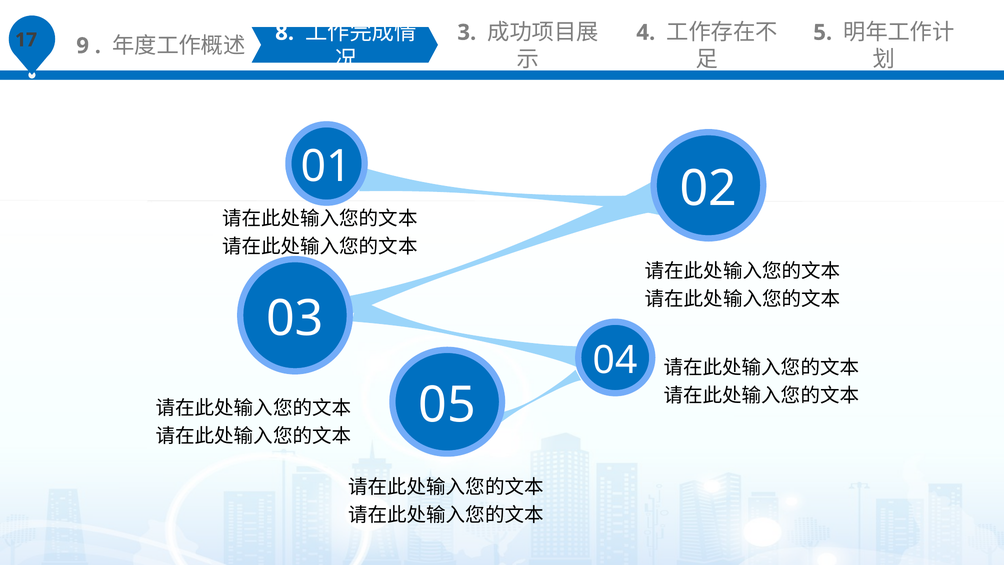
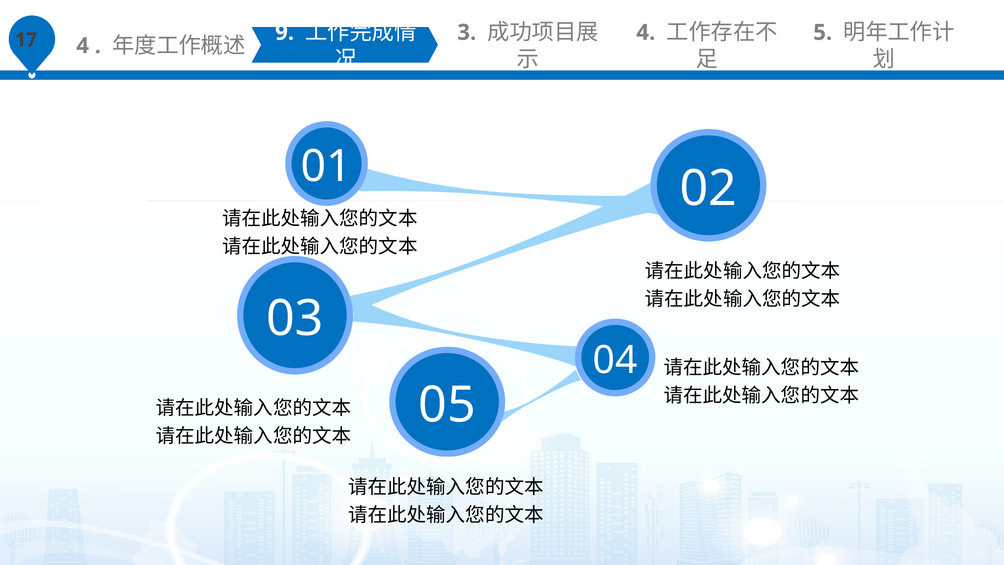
9: 9 -> 4 (83, 46)
8: 8 -> 9 (285, 32)
